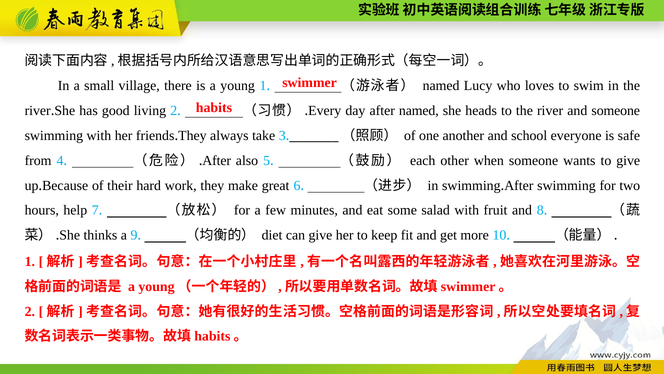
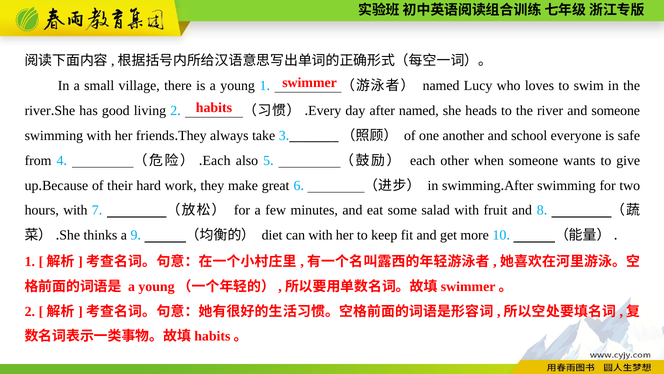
After: After -> Each (217, 160)
hours help: help -> with (75, 210)
can give: give -> with (321, 235)
